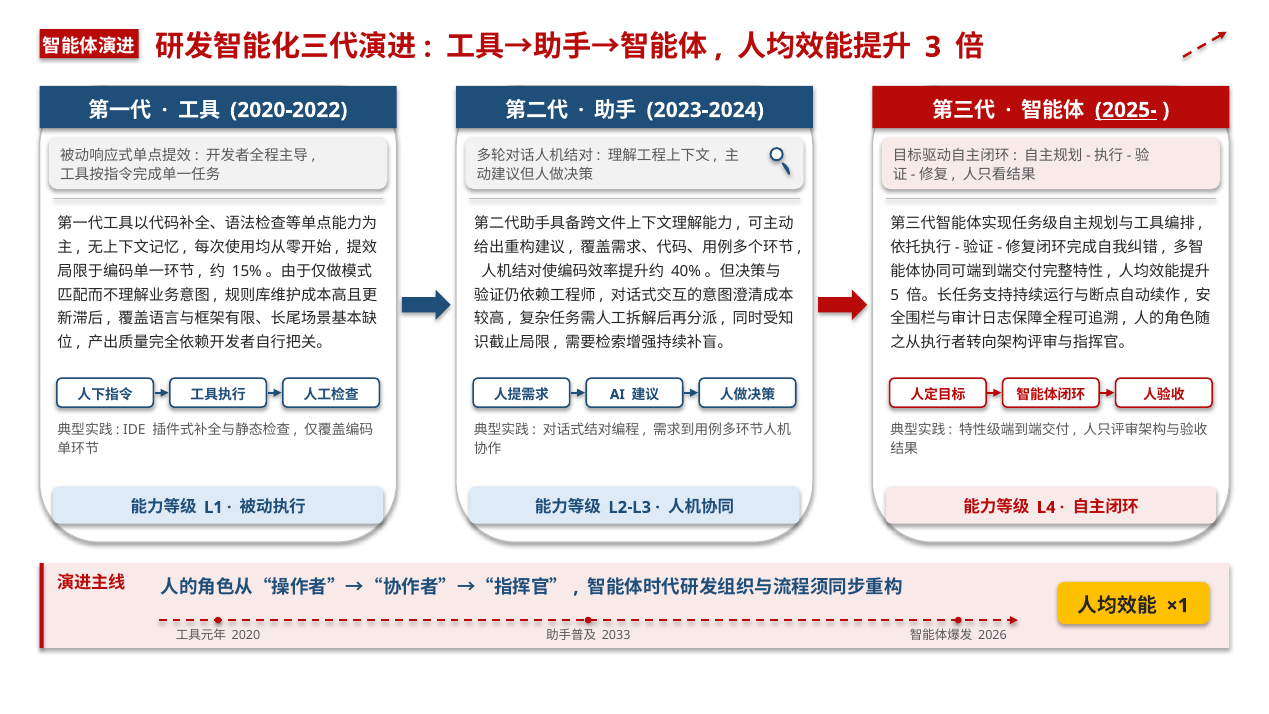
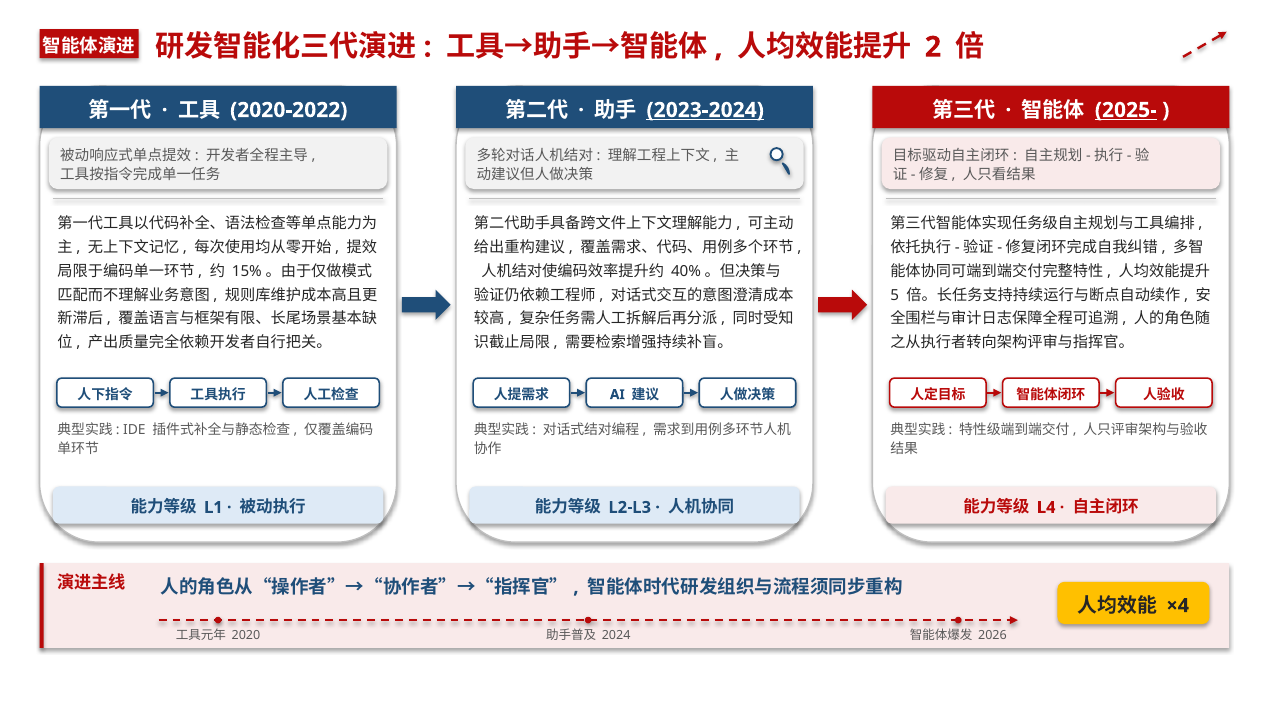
3: 3 -> 2 (933, 47)
2023-2024 underline: none -> present (705, 110)
×1: ×1 -> ×4 (1178, 605)
2033: 2033 -> 2024 (616, 636)
